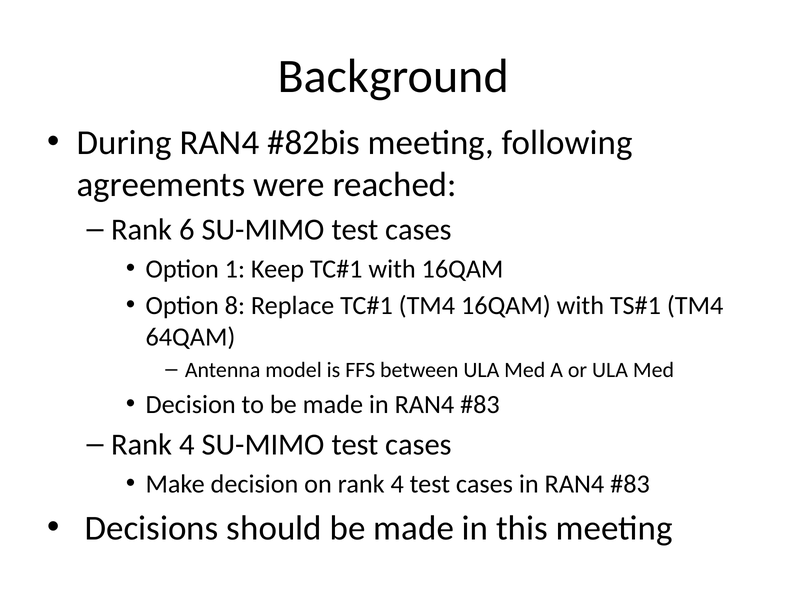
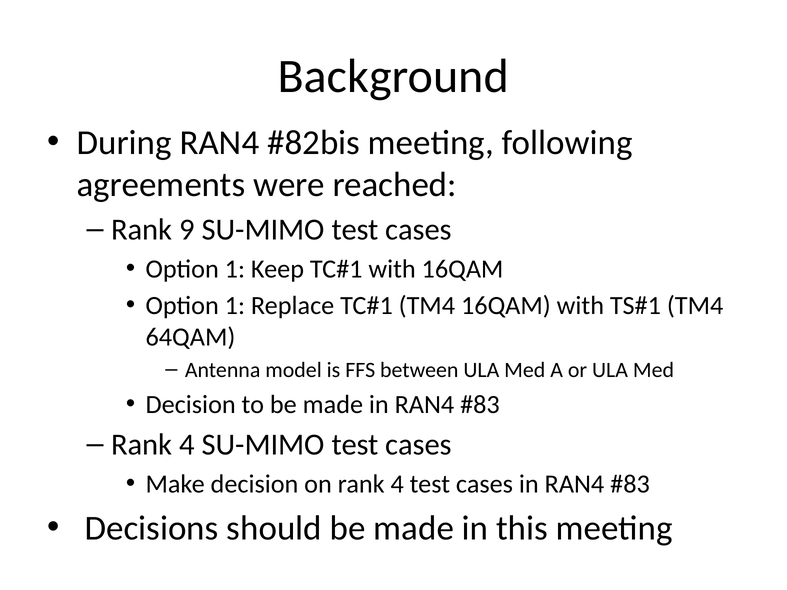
6: 6 -> 9 (187, 230)
8: 8 -> 1 (235, 306)
